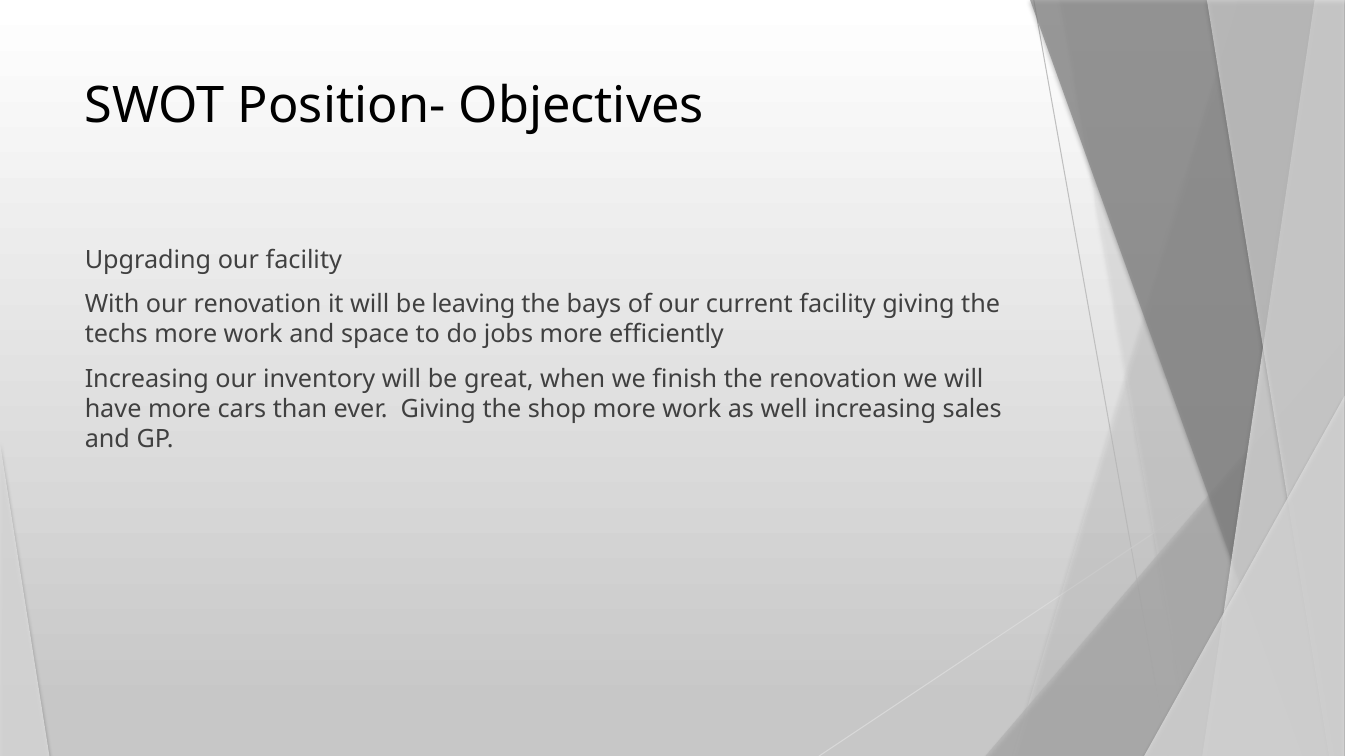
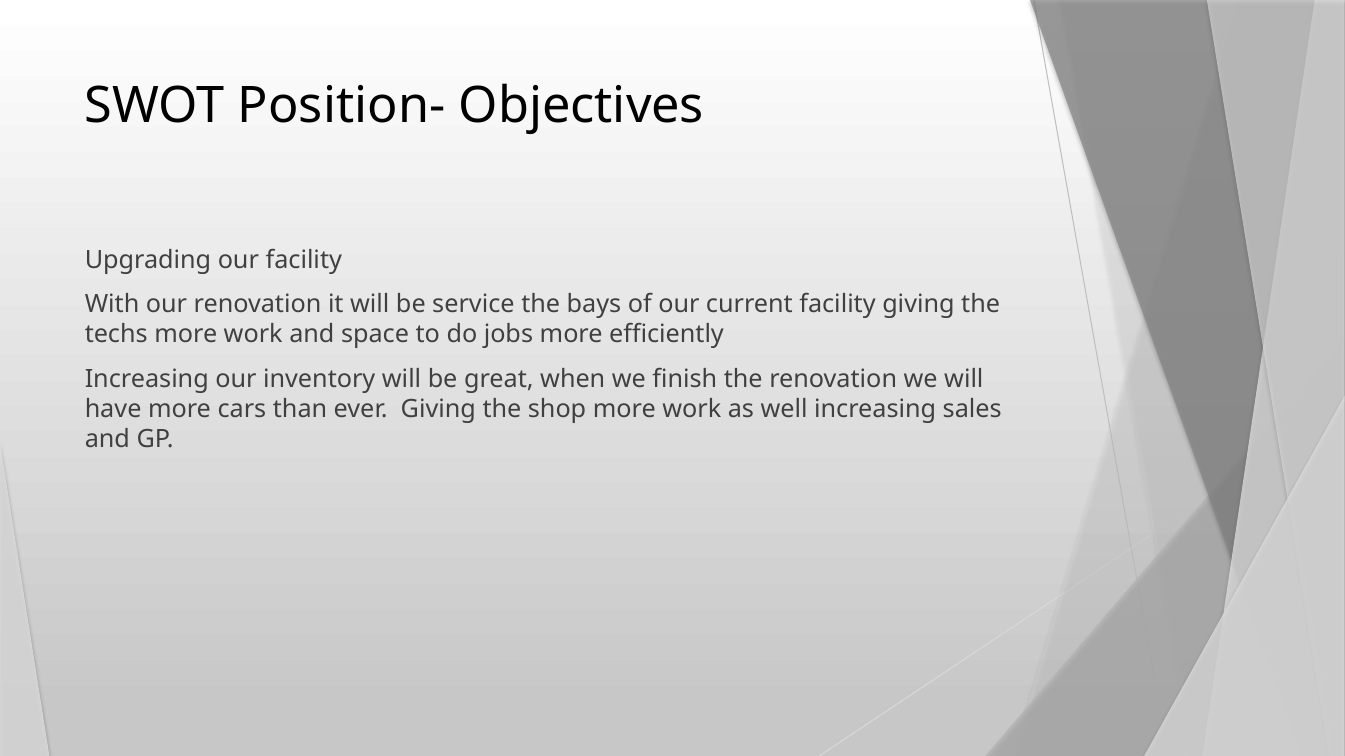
leaving: leaving -> service (473, 305)
